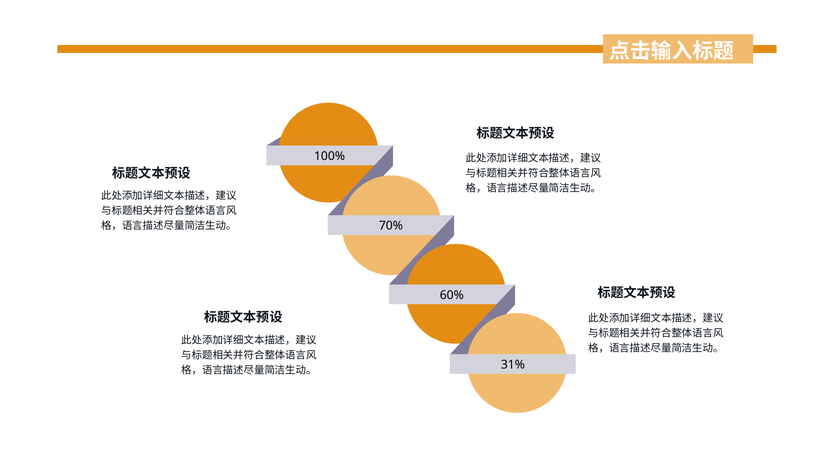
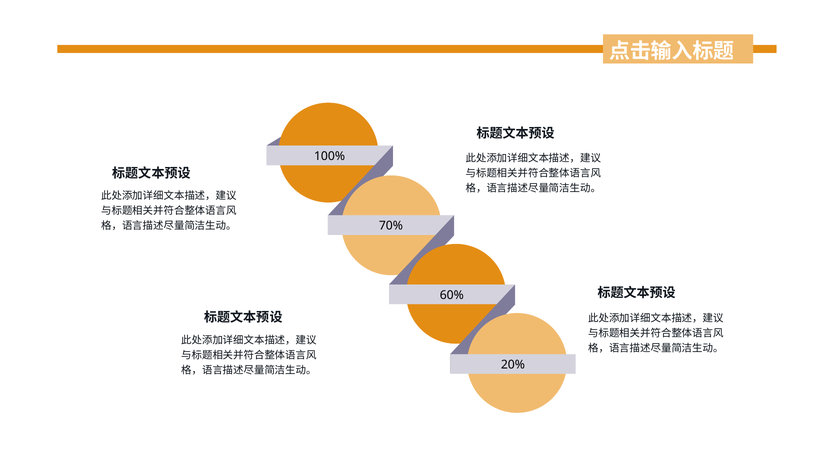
31%: 31% -> 20% (513, 365)
